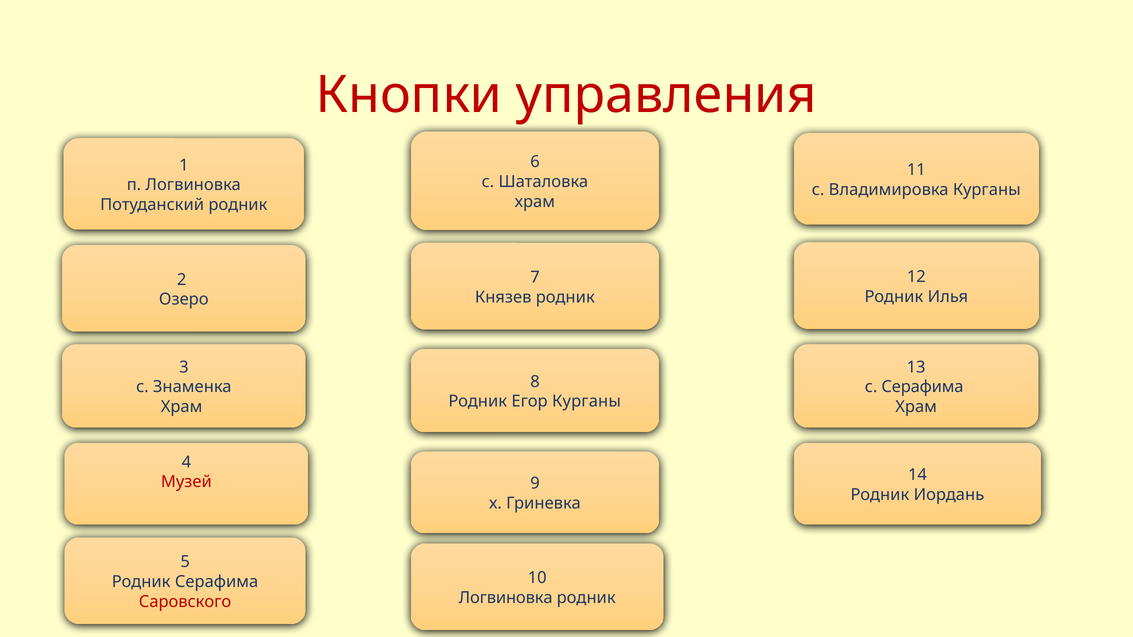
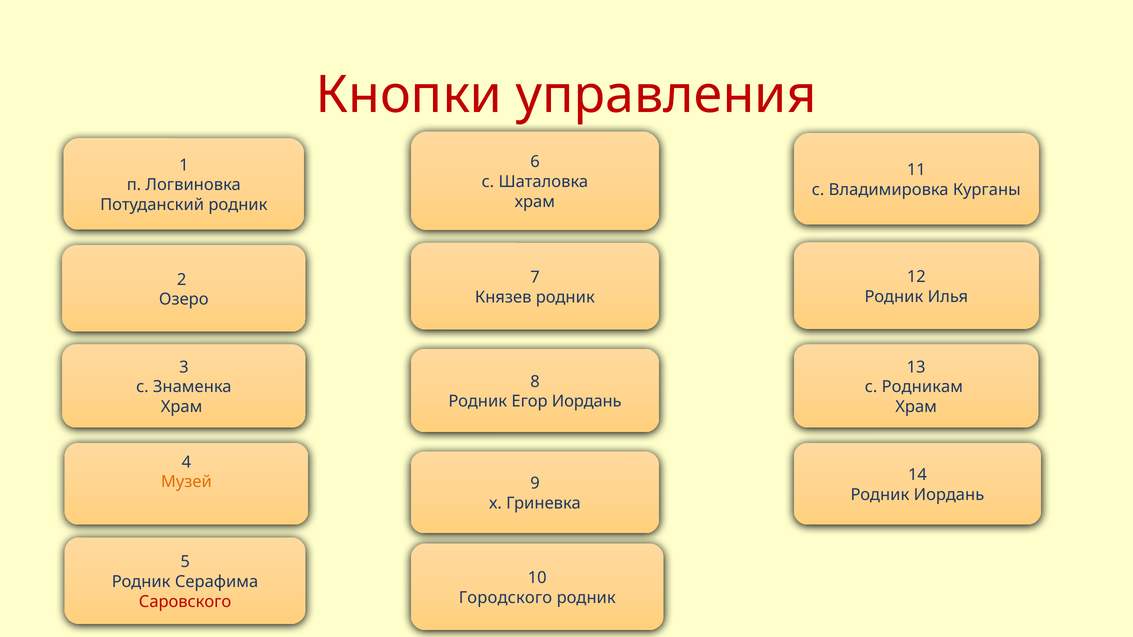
с Серафима: Серафима -> Родникам (922, 387)
Егор Курганы: Курганы -> Иордань (587, 402)
Музей colour: red -> orange (186, 482)
Логвиновка: Логвиновка -> Городского (505, 598)
